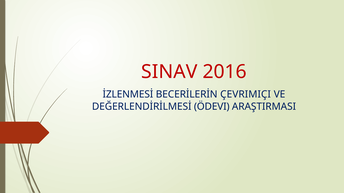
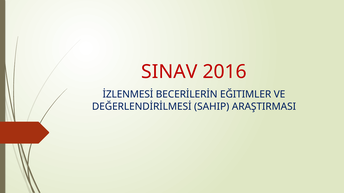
ÇEVRIMIÇI: ÇEVRIMIÇI -> EĞITIMLER (246, 95)
ÖDEVI: ÖDEVI -> SAHIP (212, 107)
